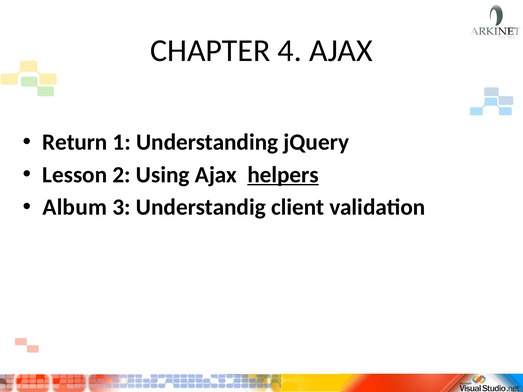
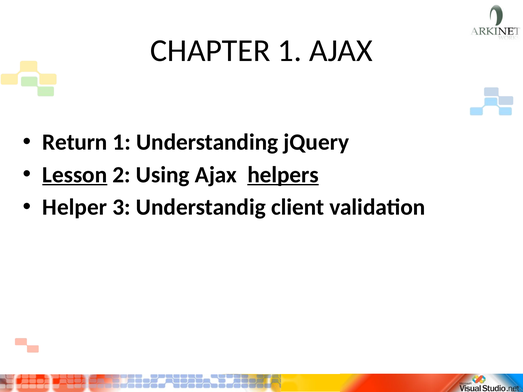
CHAPTER 4: 4 -> 1 (290, 51)
Lesson underline: none -> present (75, 175)
Album: Album -> Helper (75, 207)
